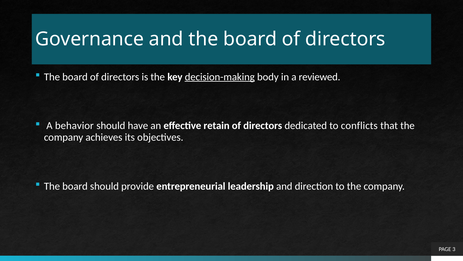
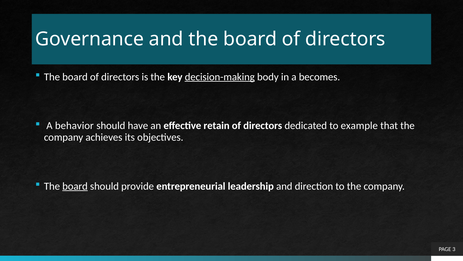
reviewed: reviewed -> becomes (319, 77)
conflicts: conflicts -> example (359, 126)
board underline: none -> present (75, 186)
